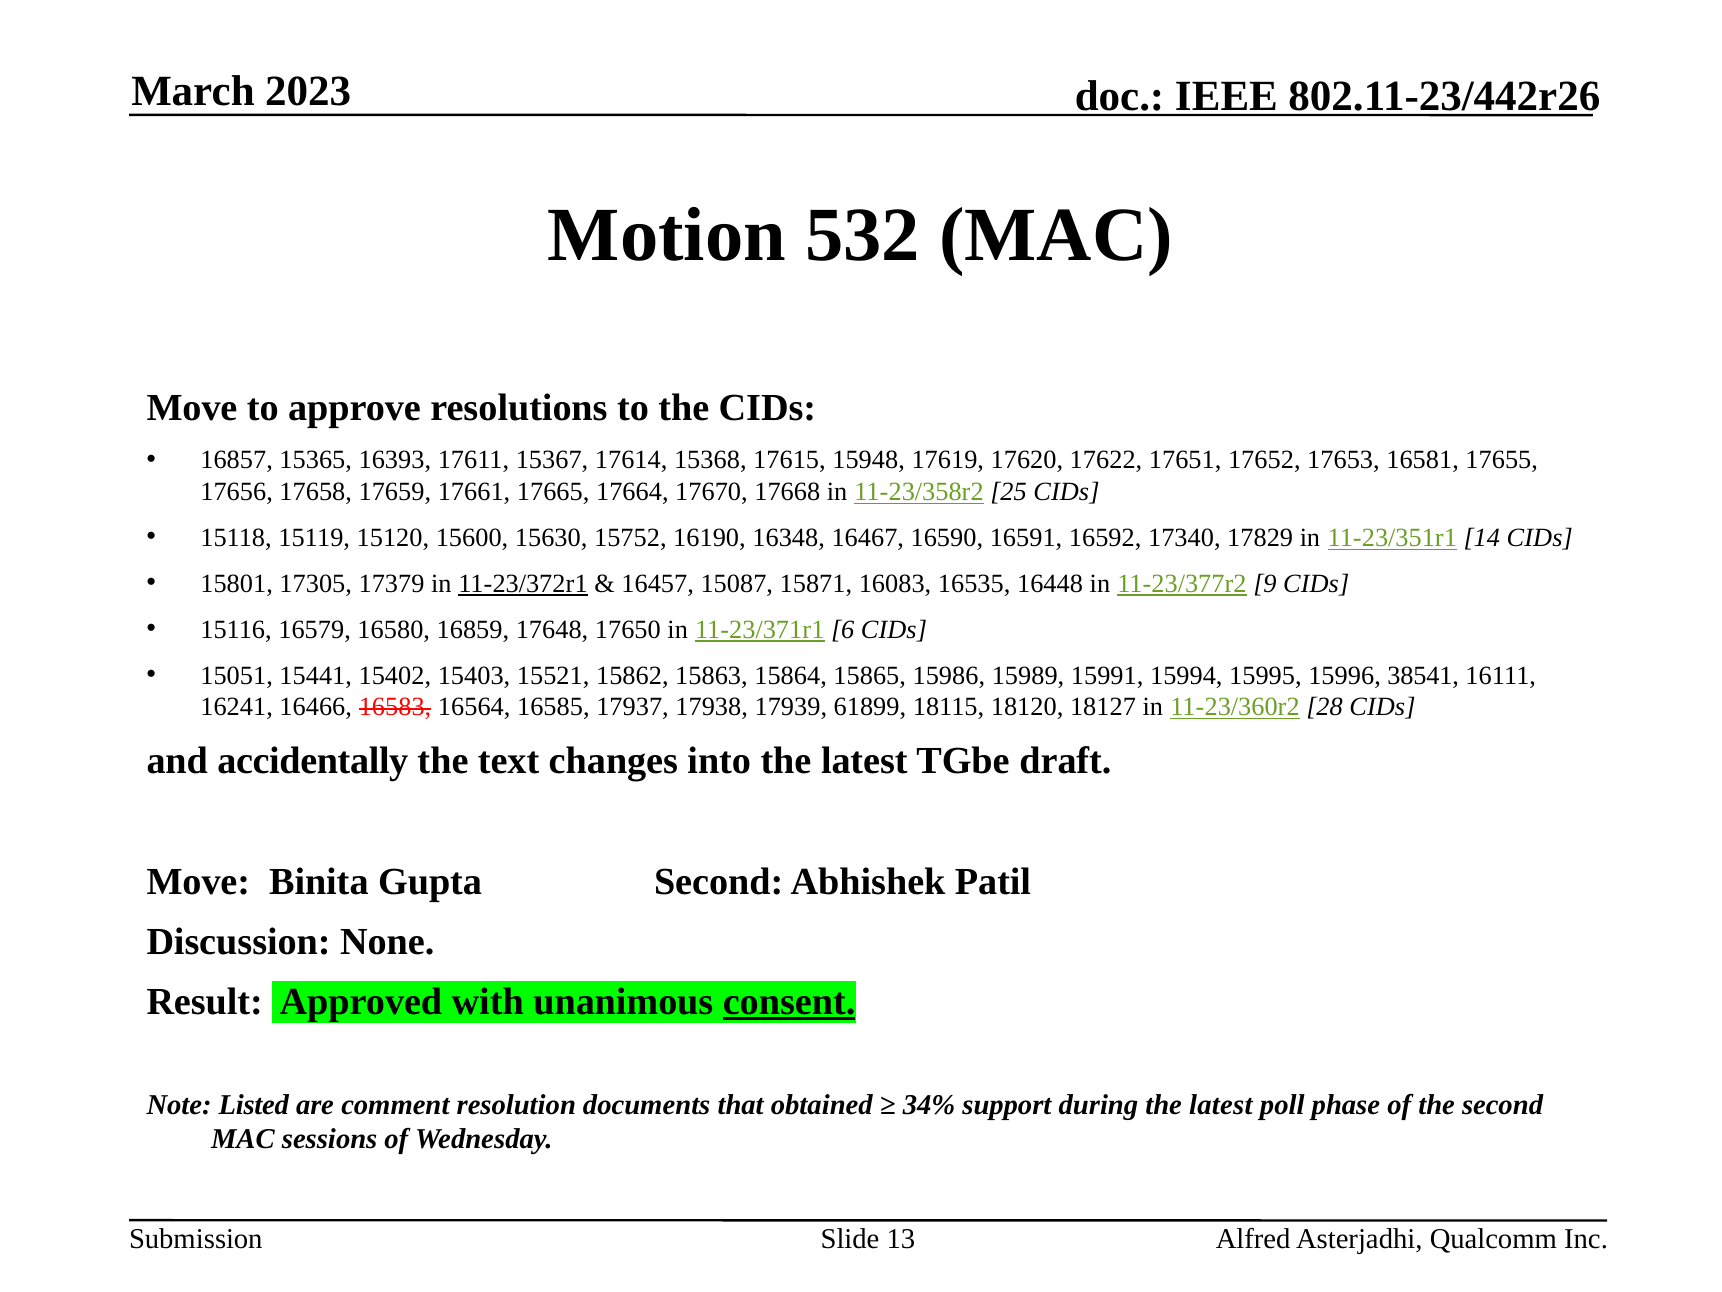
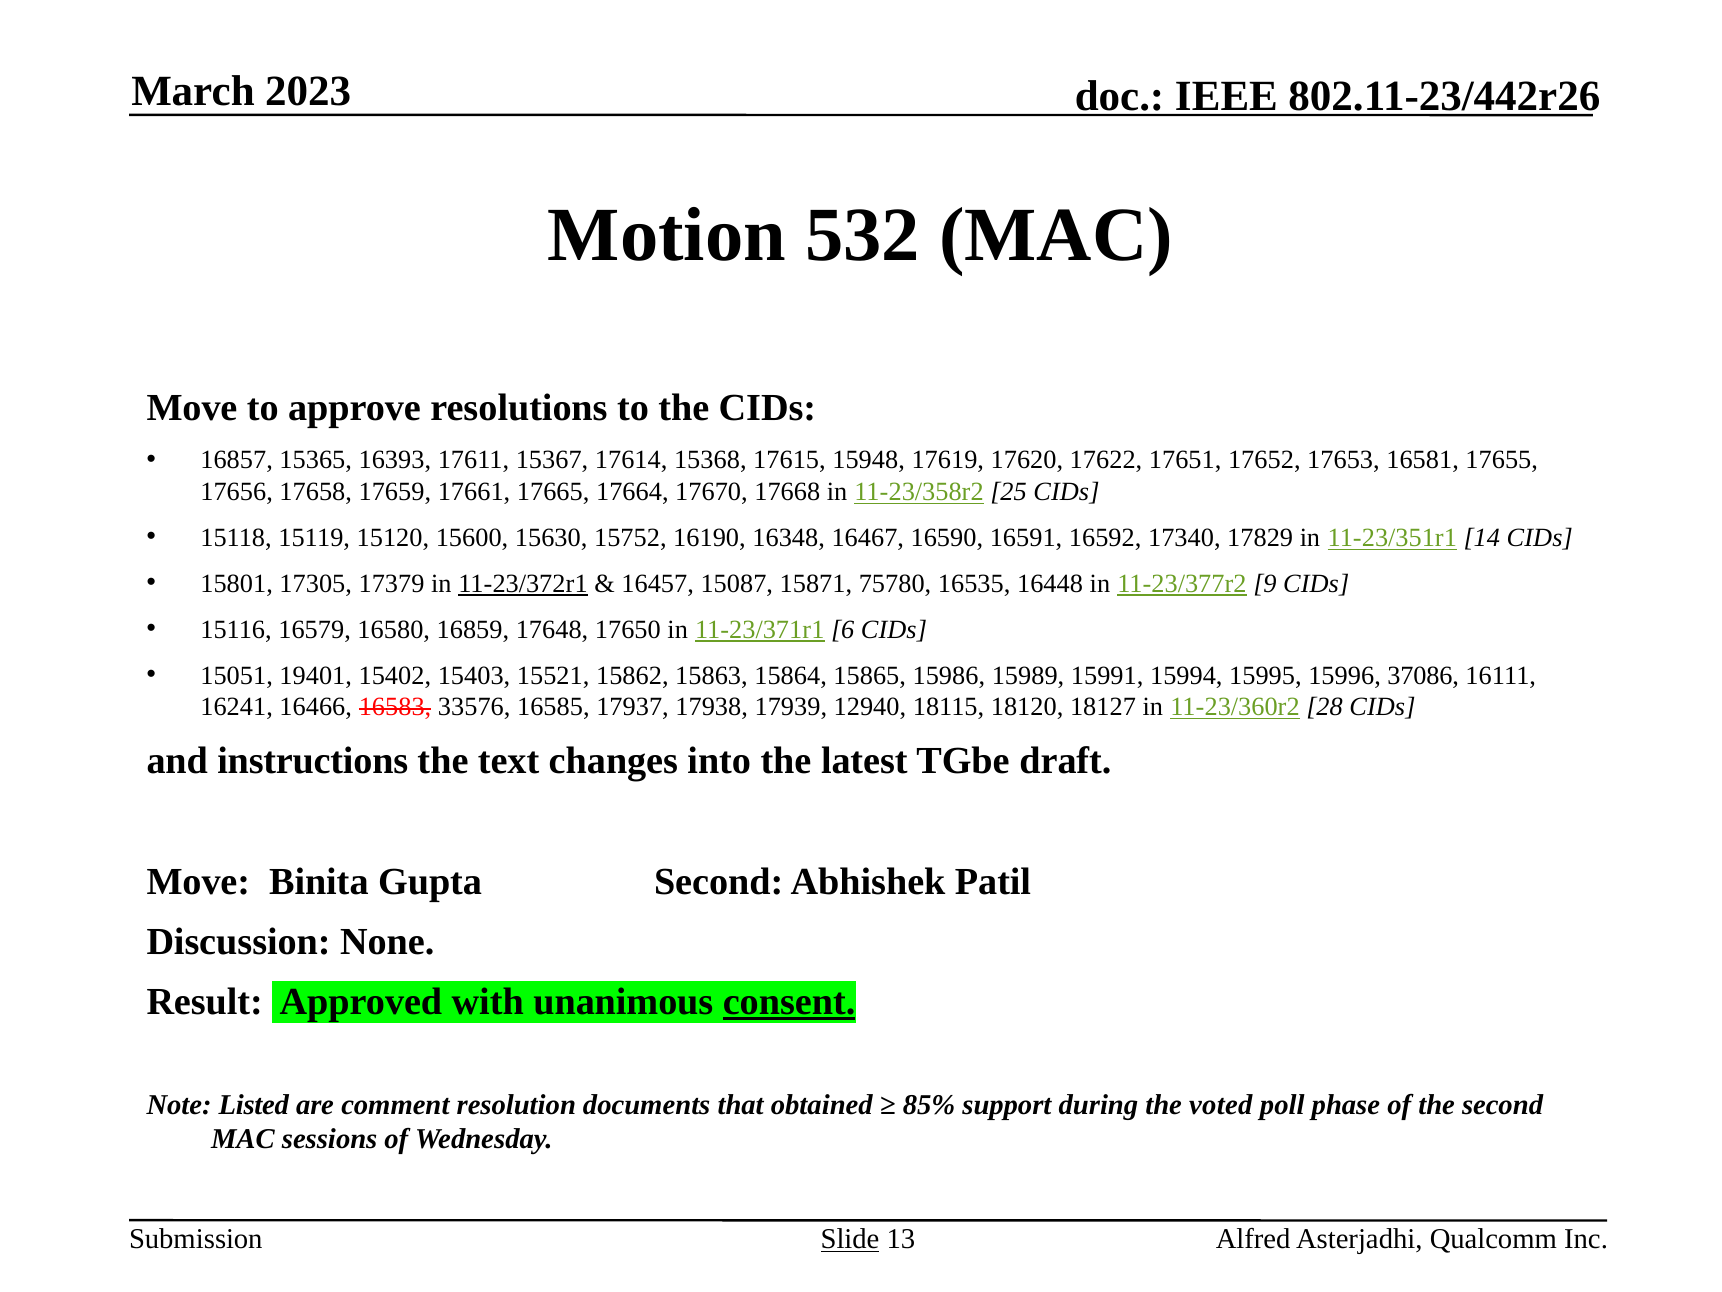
16083: 16083 -> 75780 (895, 583)
15441: 15441 -> 19401 (316, 675)
38541: 38541 -> 37086 (1423, 675)
16564: 16564 -> 33576 (474, 707)
61899: 61899 -> 12940 (870, 707)
accidentally: accidentally -> instructions (313, 761)
34%: 34% -> 85% (929, 1104)
during the latest: latest -> voted (1221, 1104)
Slide underline: none -> present (850, 1239)
